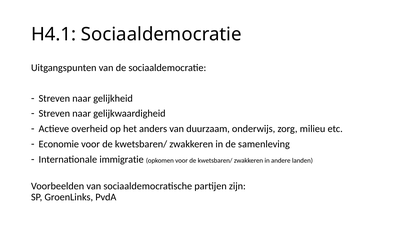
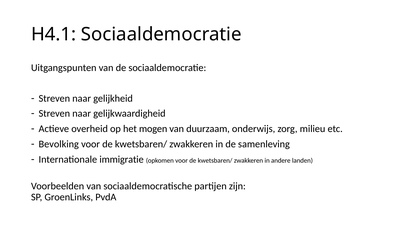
anders: anders -> mogen (153, 129)
Economie: Economie -> Bevolking (59, 144)
